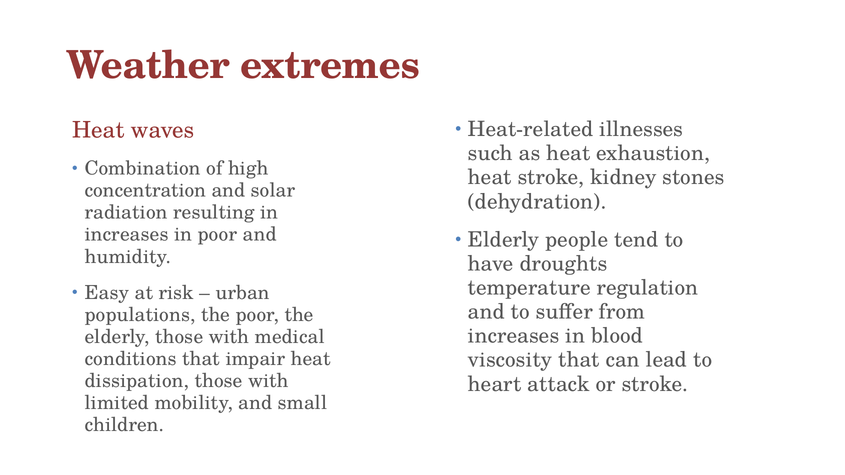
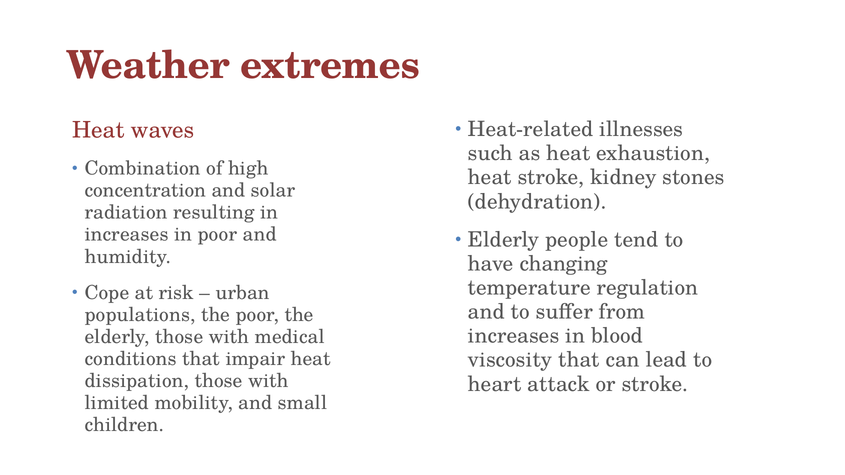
droughts: droughts -> changing (564, 264)
Easy: Easy -> Cope (107, 293)
